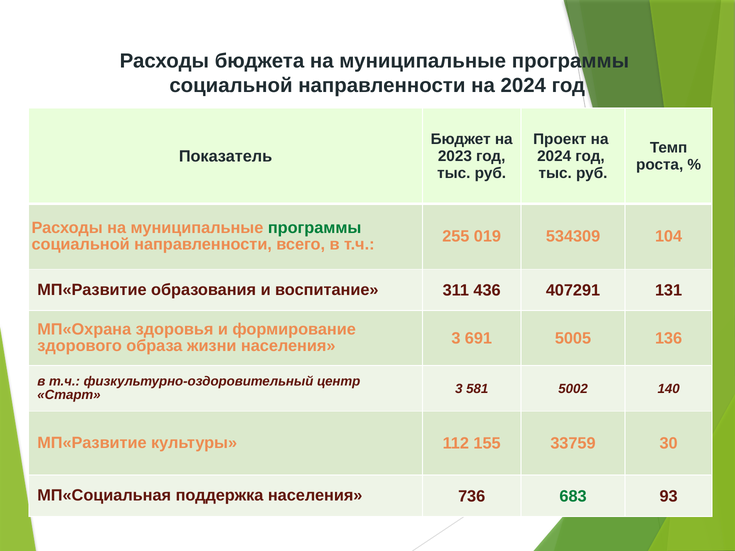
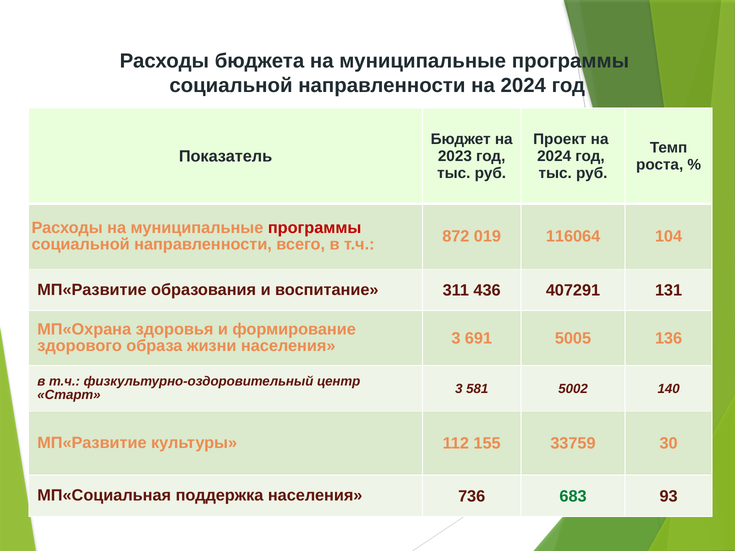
программы colour: green -> red (315, 228)
255: 255 -> 872 (456, 236)
534309: 534309 -> 116064 (573, 236)
